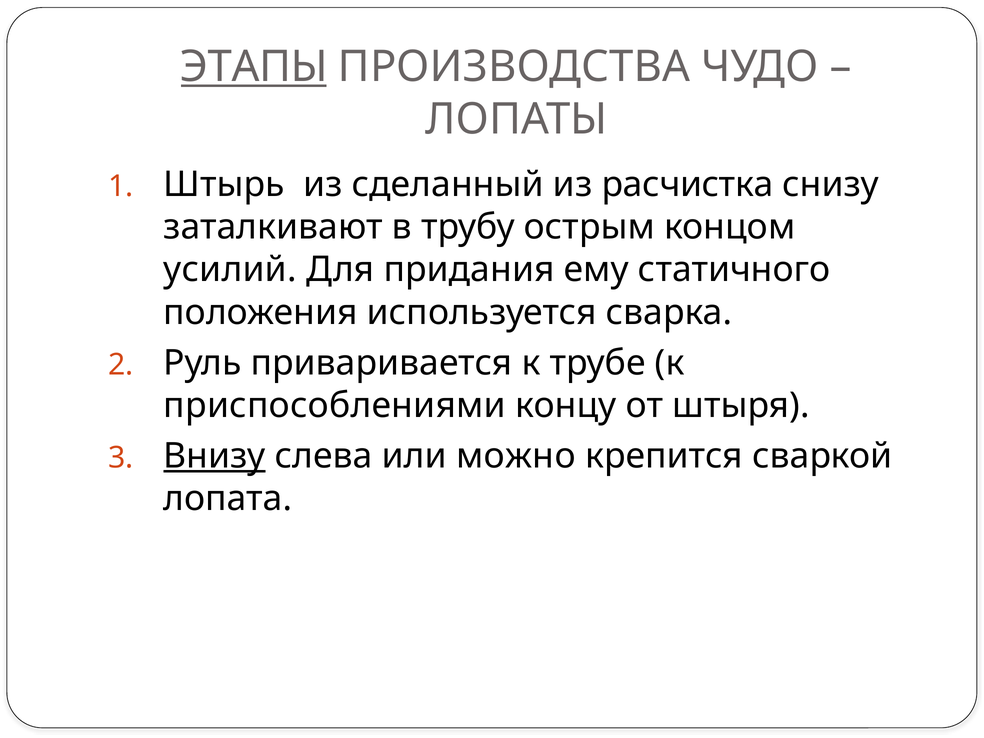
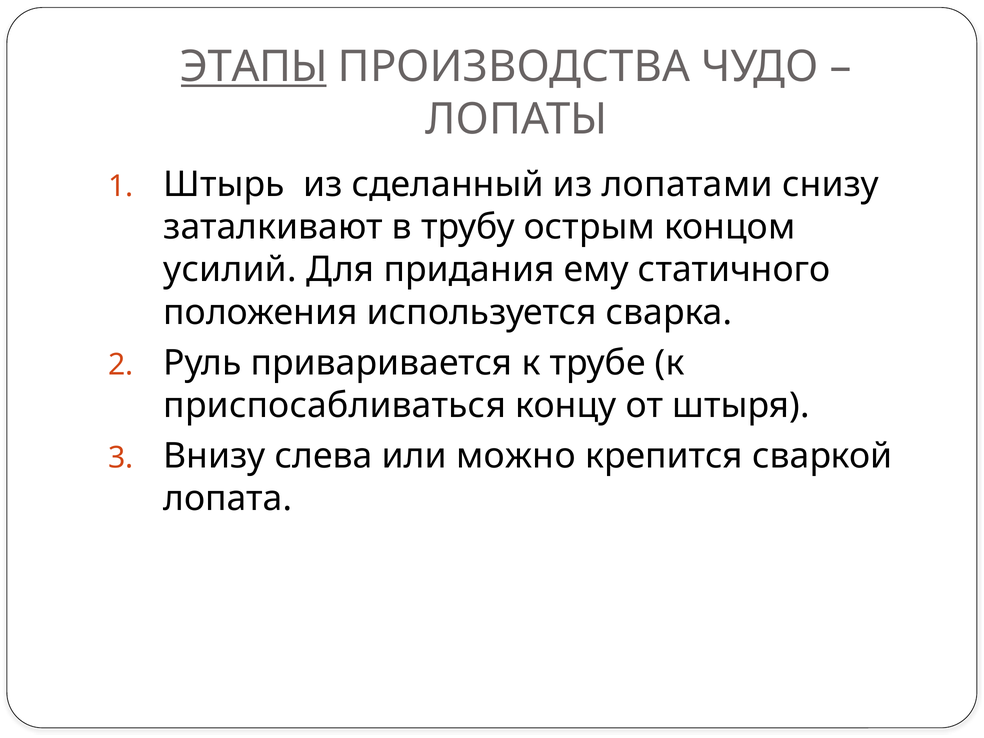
расчистка: расчистка -> лопатами (687, 184)
приспособлениями: приспособлениями -> приспосабливаться (335, 405)
Внизу underline: present -> none (214, 456)
